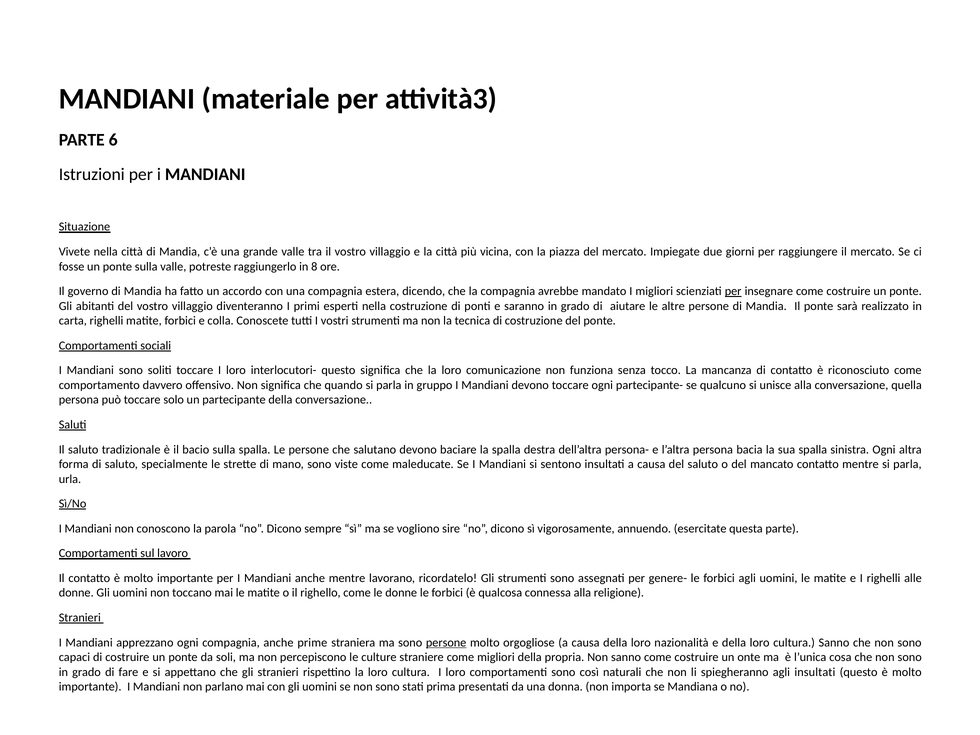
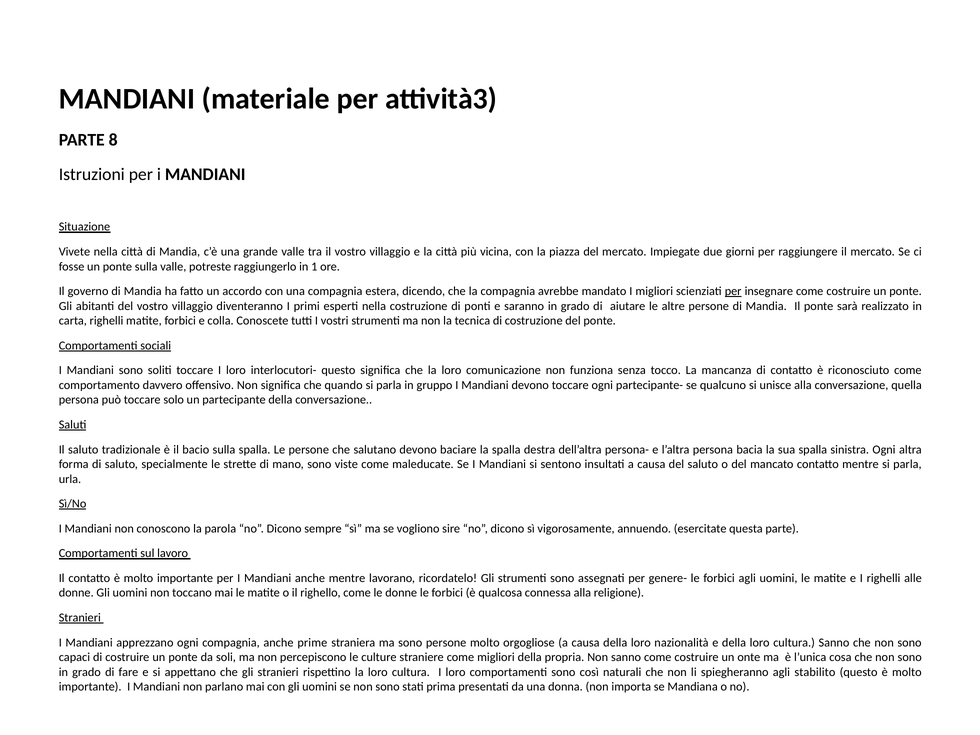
6: 6 -> 8 (113, 140)
8: 8 -> 1 (314, 266)
persone underline: present -> none (446, 643)
agli insultati: insultati -> stabilito (815, 672)
